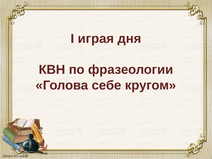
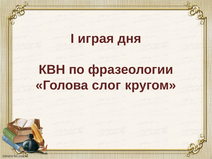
себе: себе -> слог (106, 85)
